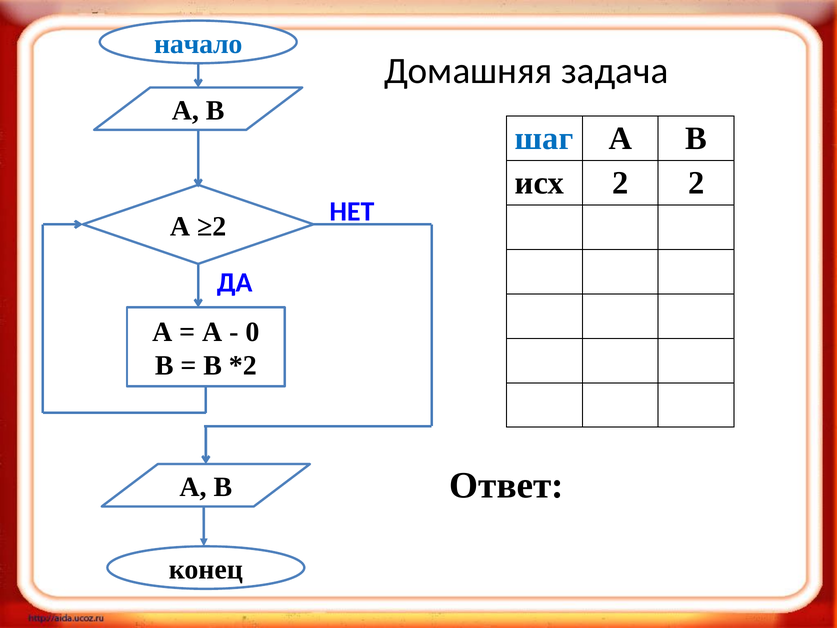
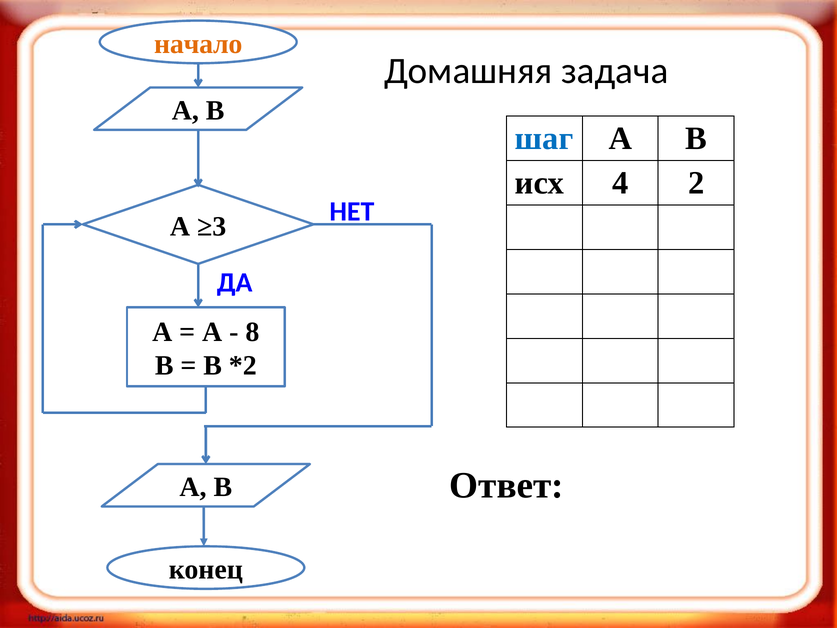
начало colour: blue -> orange (198, 44)
исх 2: 2 -> 4 (620, 183)
≥2: ≥2 -> ≥3 (212, 226)
0: 0 -> 8 (252, 332)
